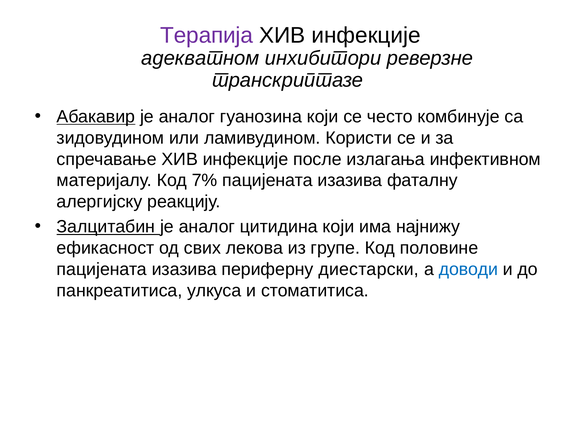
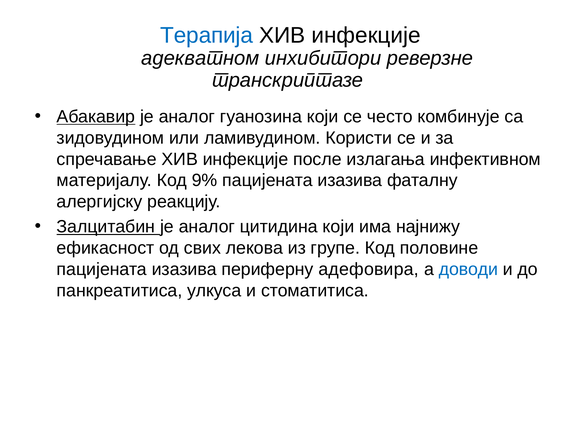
Терапија colour: purple -> blue (207, 35)
7%: 7% -> 9% (205, 180)
диестарски: диестарски -> адефовира (369, 269)
